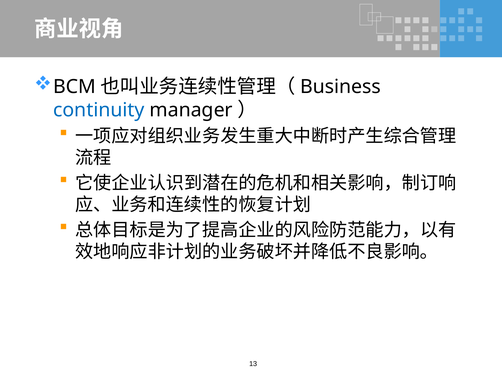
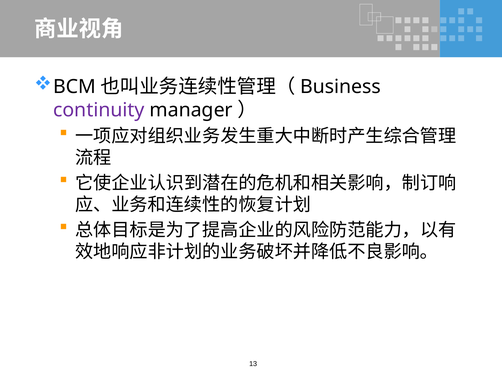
continuity colour: blue -> purple (99, 110)
